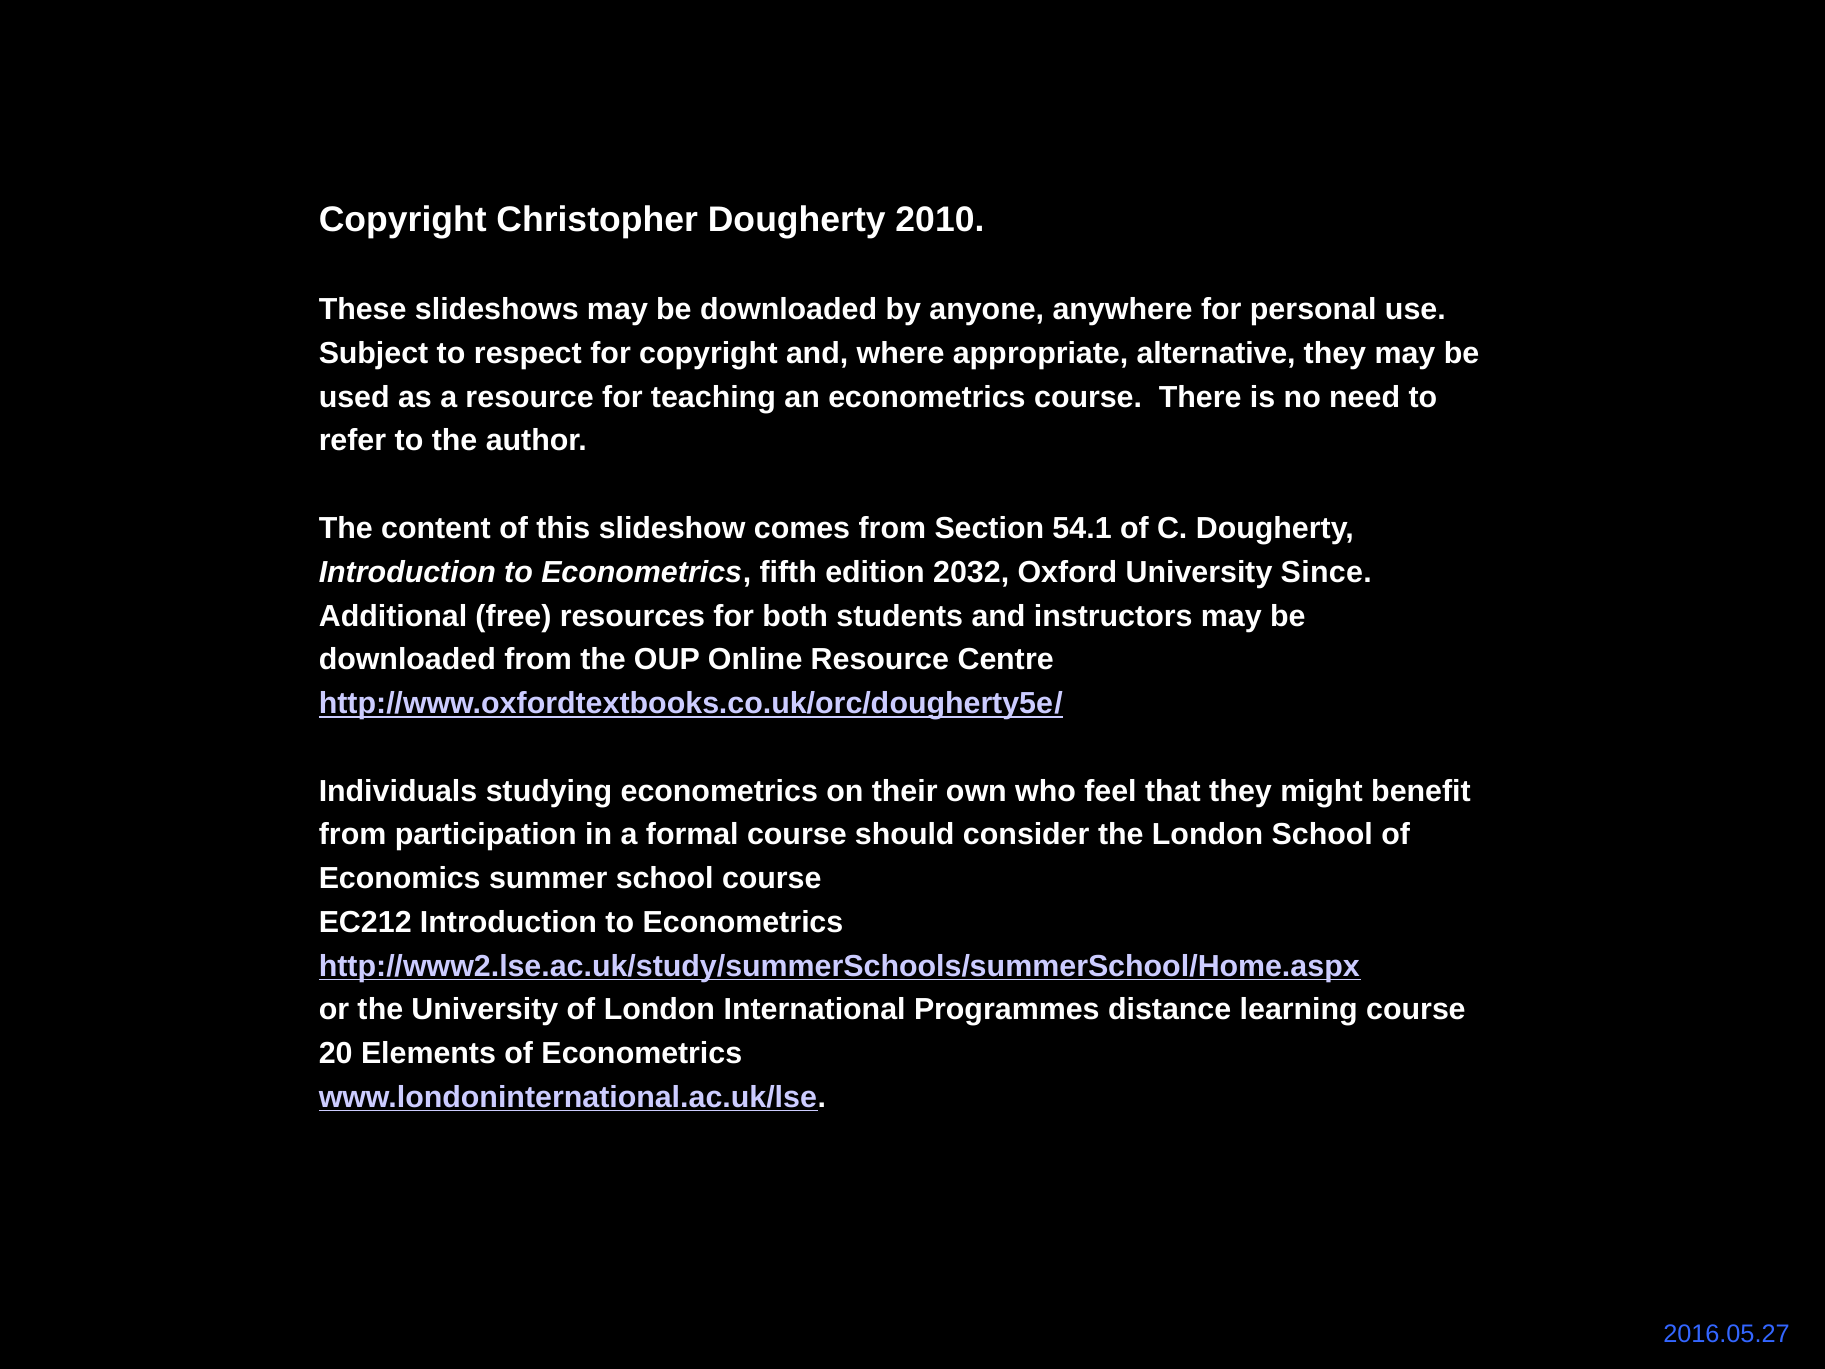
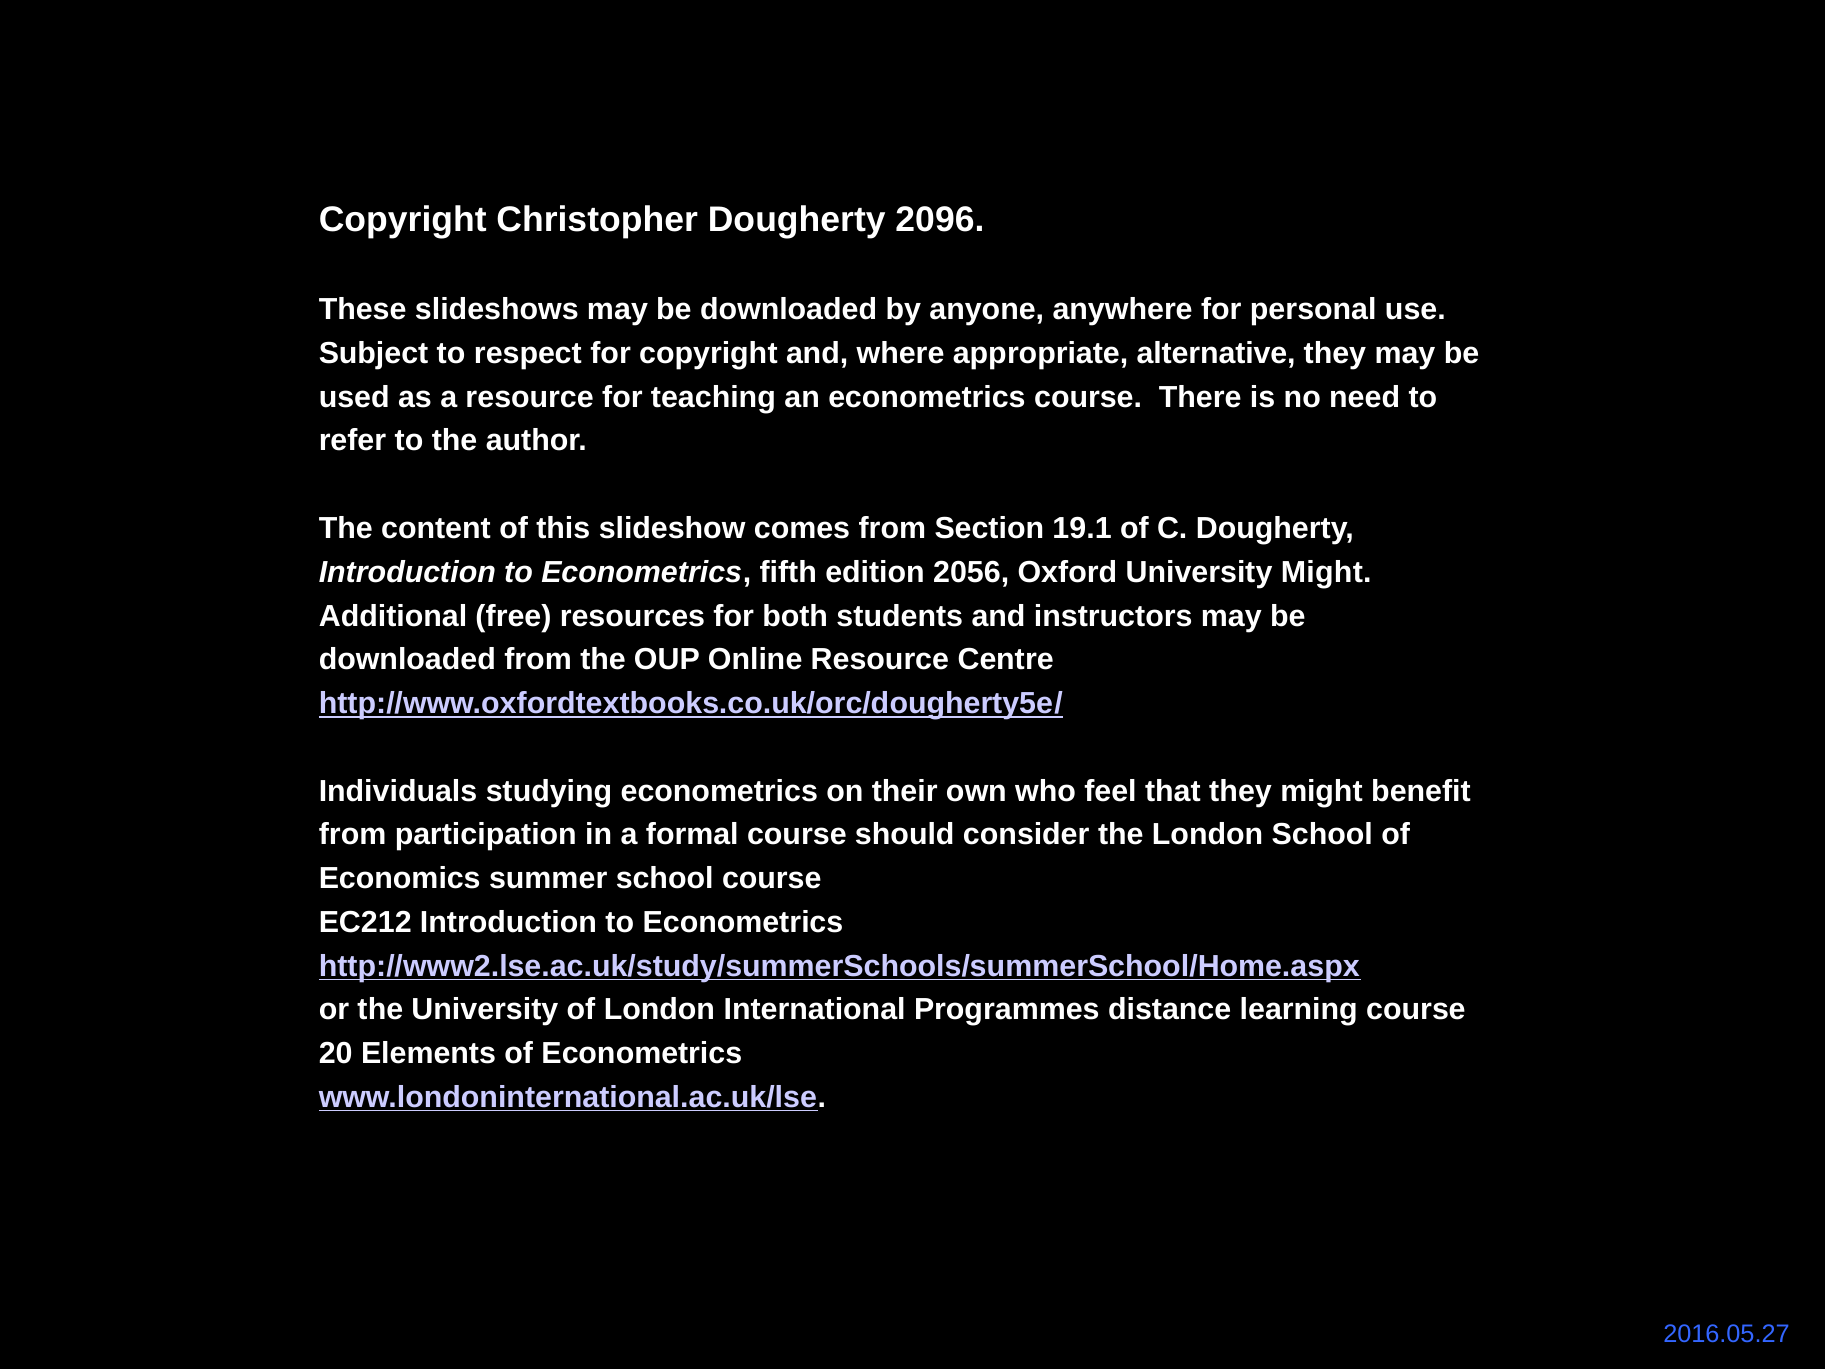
2010: 2010 -> 2096 (940, 219)
54.1: 54.1 -> 19.1 (1082, 528)
2032: 2032 -> 2056 (971, 572)
University Since: Since -> Might (1326, 572)
